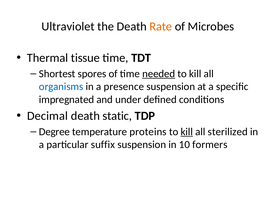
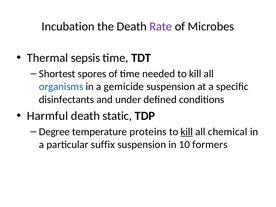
Ultraviolet: Ultraviolet -> Incubation (68, 26)
Rate colour: orange -> purple (161, 26)
tissue: tissue -> sepsis (85, 58)
needed underline: present -> none (159, 74)
presence: presence -> gemicide (124, 87)
impregnated: impregnated -> disinfectants (67, 100)
Decimal: Decimal -> Harmful (47, 116)
sterilized: sterilized -> chemical (228, 132)
